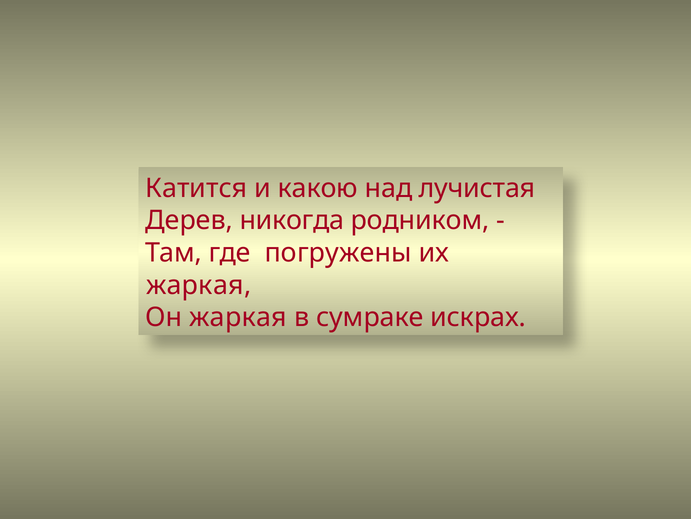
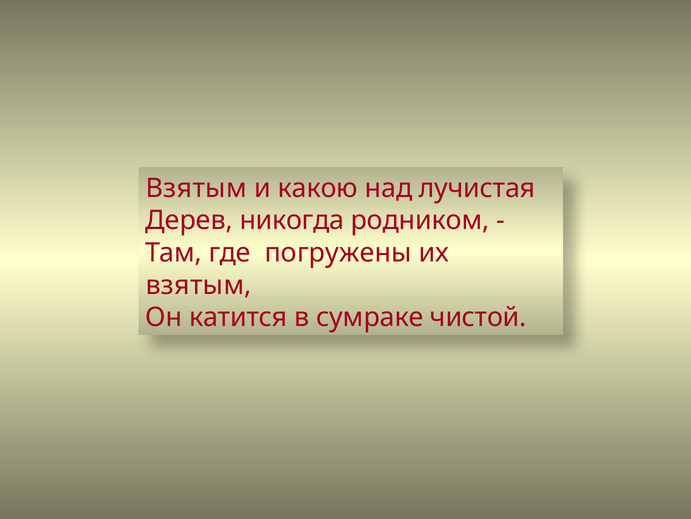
Катится: Катится -> Взятым (196, 188)
жаркая: жаркая -> взятым (199, 285)
Он жаркая: жаркая -> катится (238, 317)
искрах: искрах -> чистой (478, 317)
